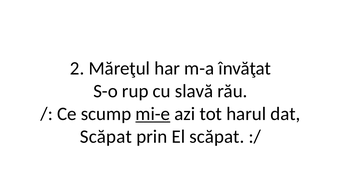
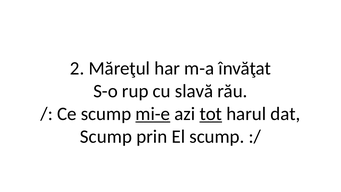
tot underline: none -> present (211, 114)
Scăpat: Scăpat -> Scump (106, 136)
El scăpat: scăpat -> scump (217, 136)
